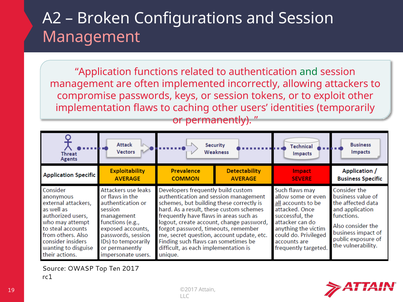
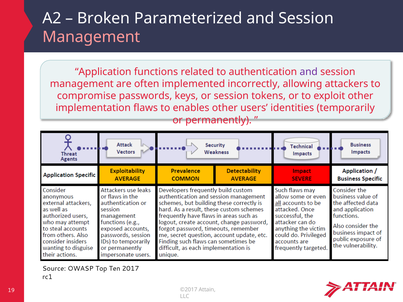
Configurations: Configurations -> Parameterized (188, 18)
and colour: green -> purple (309, 72)
caching: caching -> enables (191, 108)
